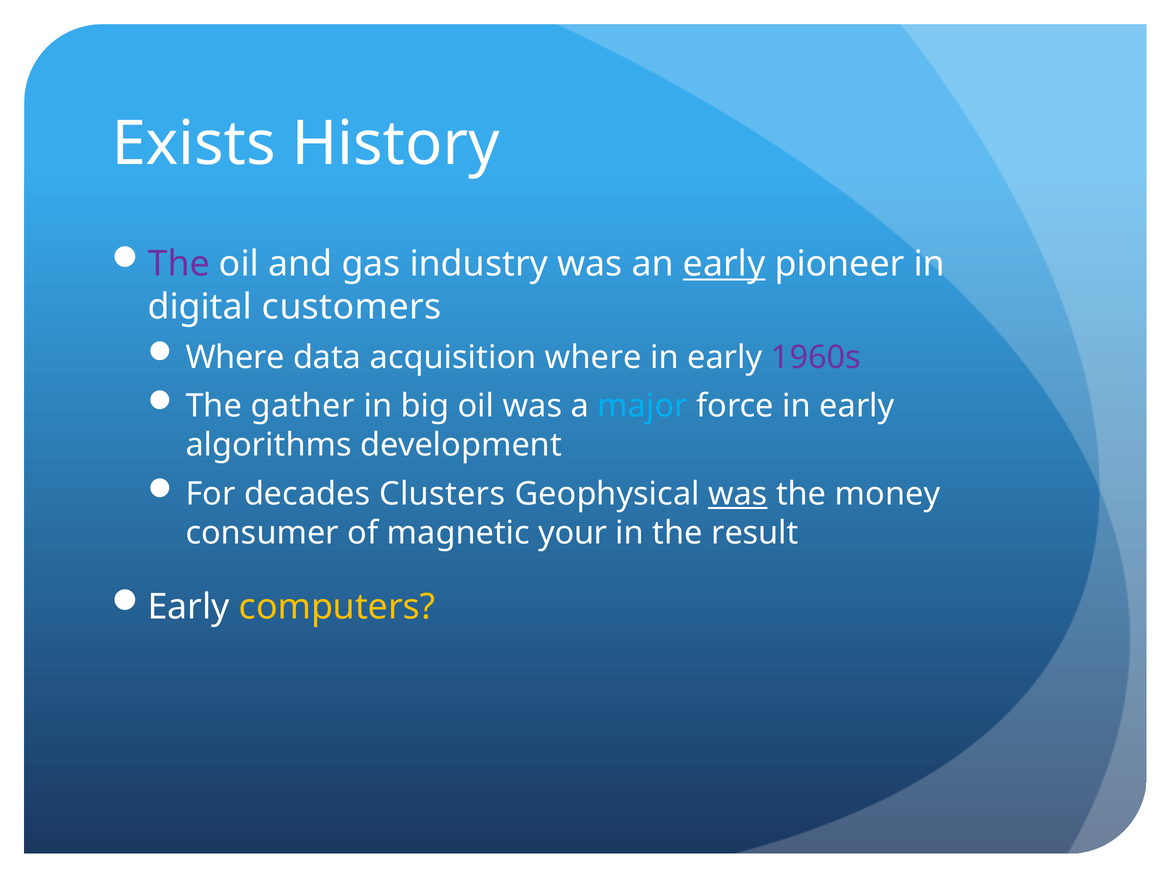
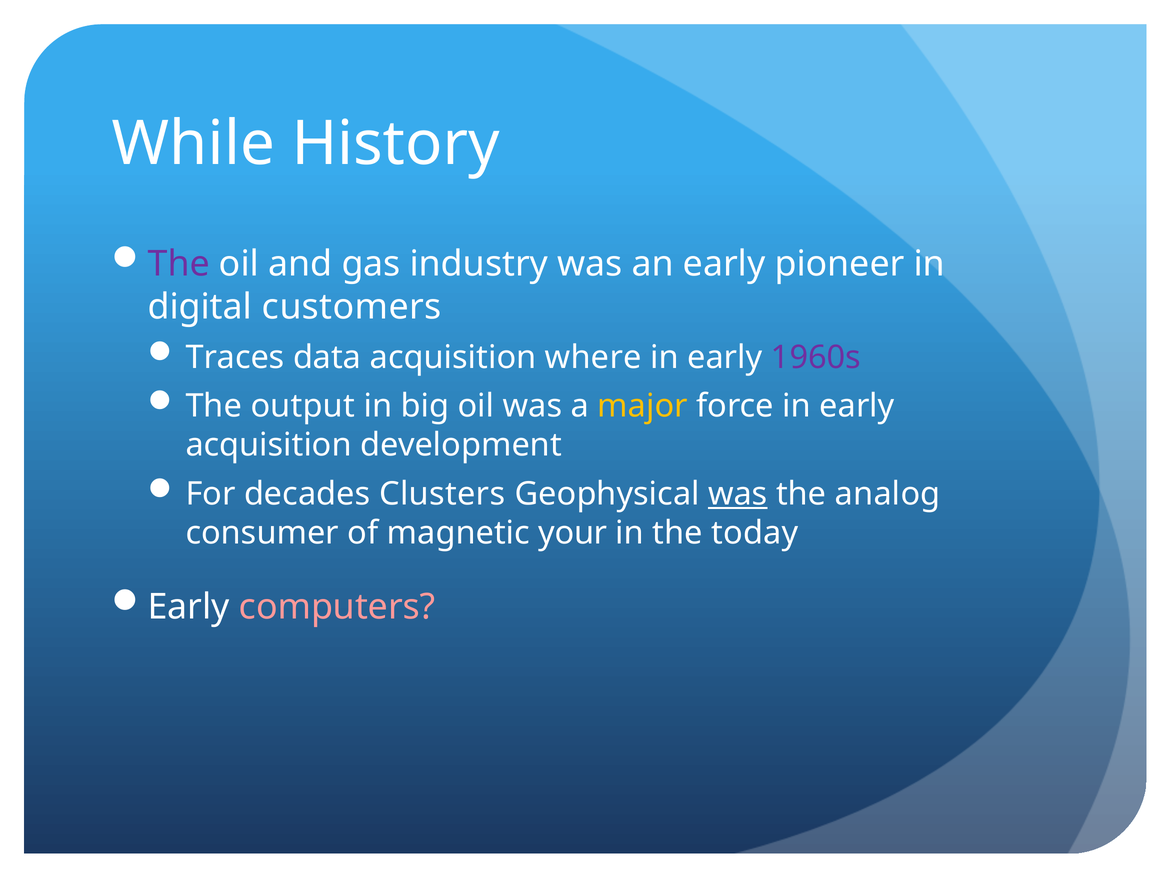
Exists: Exists -> While (193, 144)
early underline: present -> none (724, 264)
Where: Where -> Traces (235, 357)
gather: gather -> output (303, 406)
major colour: light blue -> yellow (643, 406)
algorithms: algorithms -> acquisition (269, 445)
money: money -> analog (888, 494)
result: result -> today (755, 533)
computers colour: yellow -> pink (337, 607)
